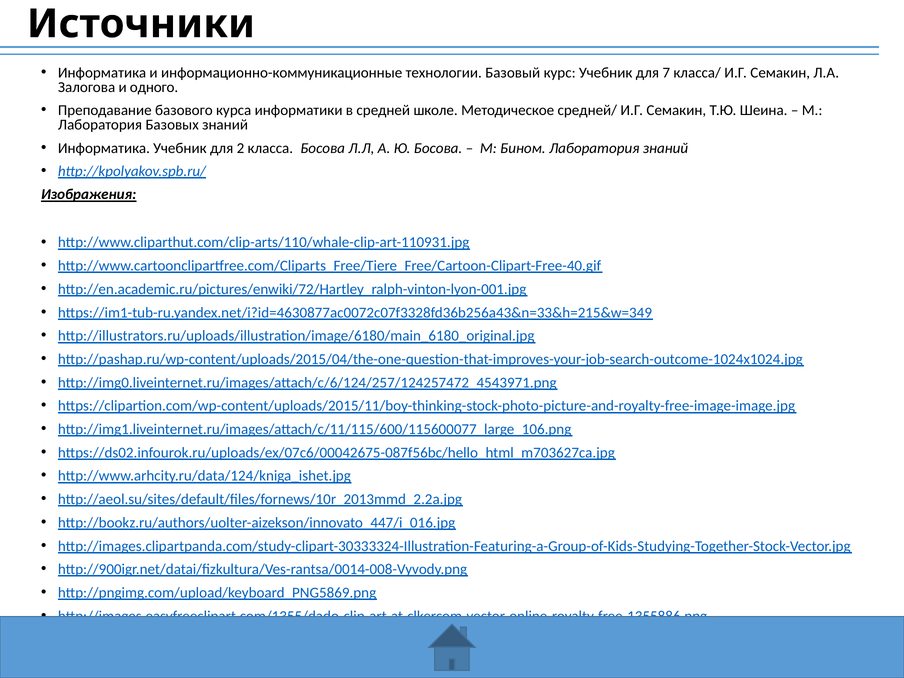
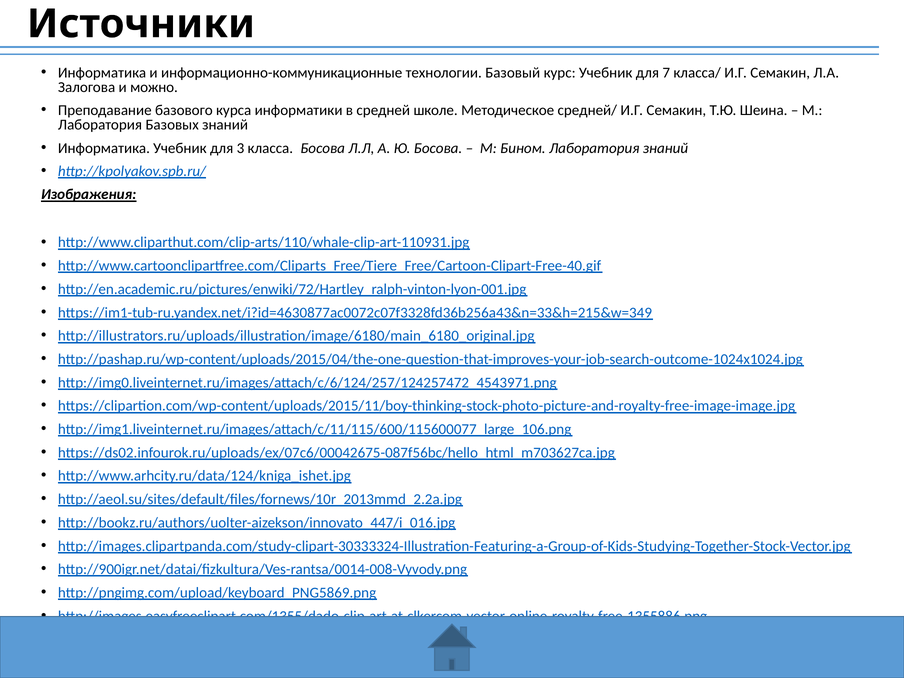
одного: одного -> можно (154, 87)
2: 2 -> 3 (240, 148)
